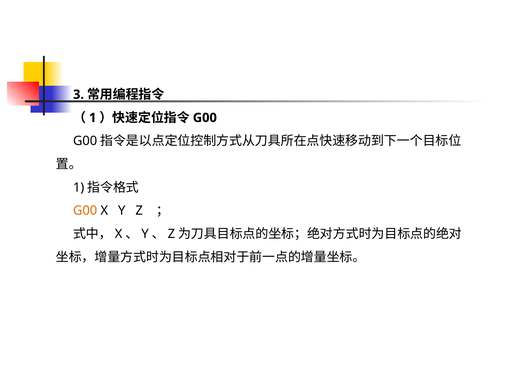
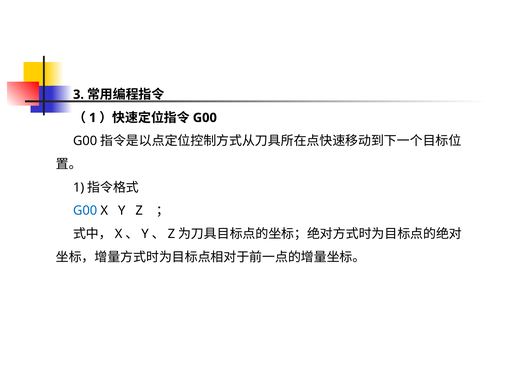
G00 colour: orange -> blue (85, 211)
